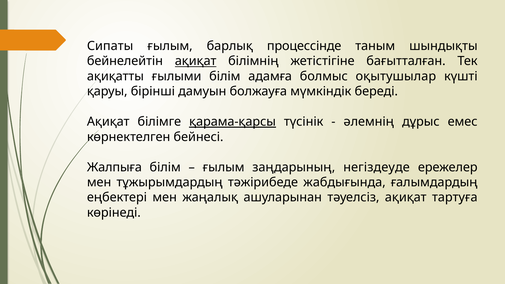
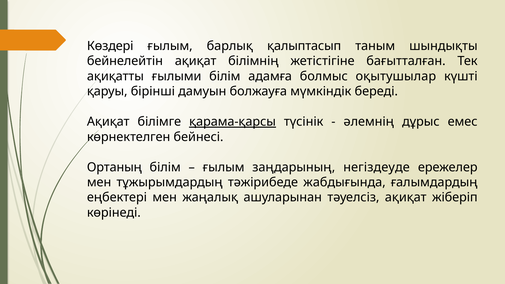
Сипаты: Сипаты -> Көздері (110, 46)
процессінде: процессінде -> қалыптасып (304, 46)
ақиқат underline: present -> none (196, 61)
Жалпыға: Жалпыға -> Ортаның (114, 167)
тартуға: тартуға -> жіберіп (455, 198)
